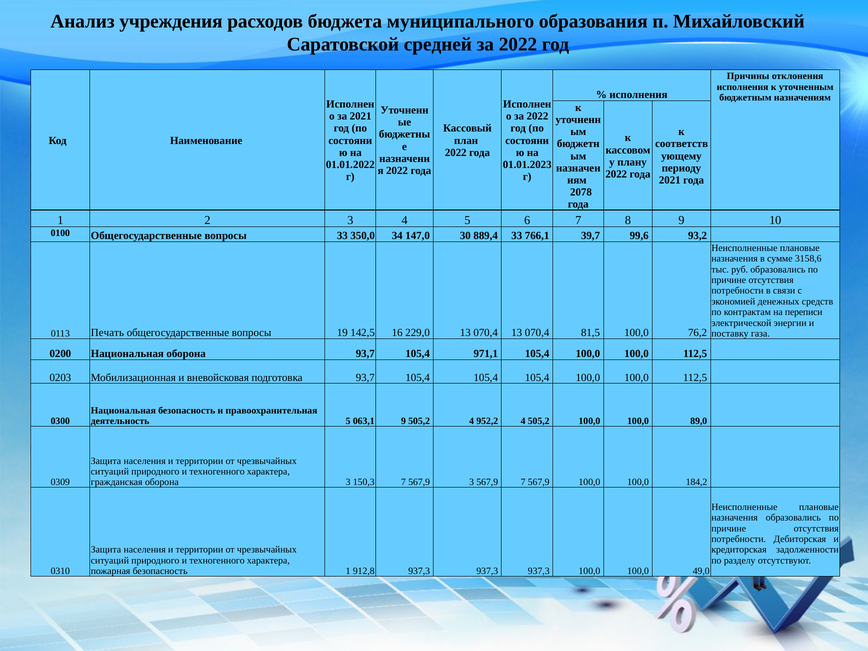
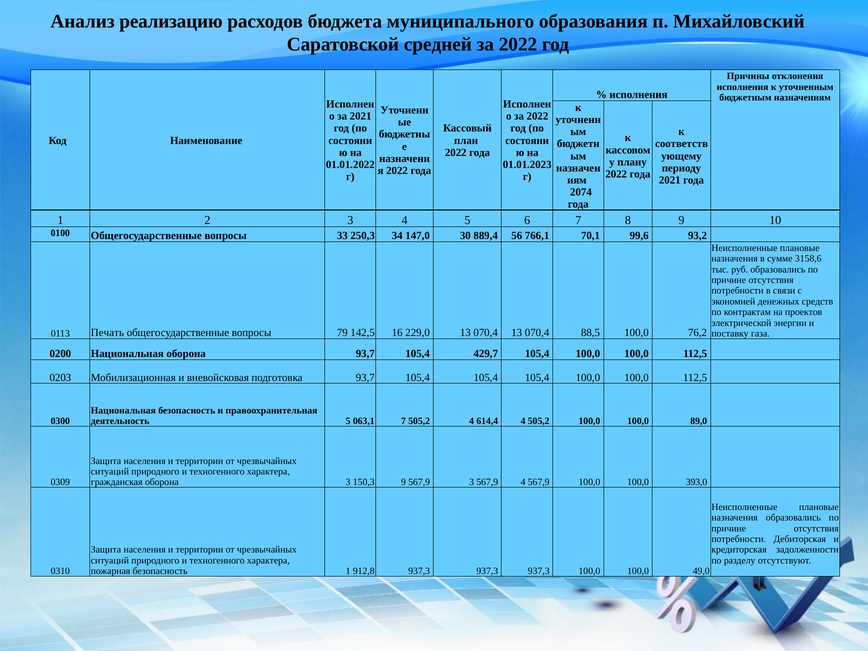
учреждения: учреждения -> реализацию (171, 21)
2078: 2078 -> 2074 (581, 192)
350,0: 350,0 -> 250,3 (363, 236)
889,4 33: 33 -> 56 (517, 236)
39,7: 39,7 -> 70,1 (591, 236)
переписи: переписи -> проектов (804, 312)
19: 19 -> 79 (342, 333)
81,5: 81,5 -> 88,5 (591, 333)
971,1: 971,1 -> 429,7 (486, 354)
063,1 9: 9 -> 7 (404, 421)
952,2: 952,2 -> 614,4 (487, 421)
150,3 7: 7 -> 9 (404, 482)
567,9 7: 7 -> 4 (523, 482)
184,2: 184,2 -> 393,0 (697, 482)
